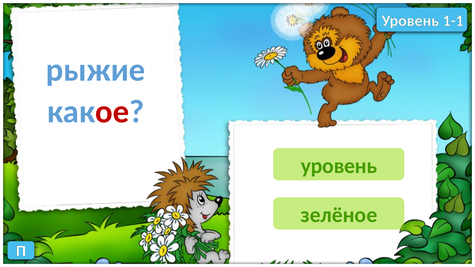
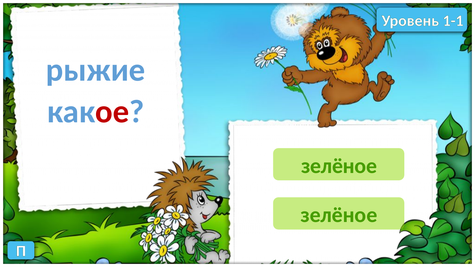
уровень: уровень -> зелёное (339, 166)
